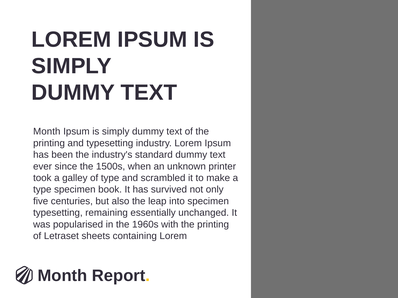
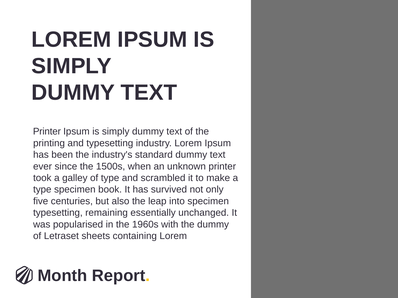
Month: Month -> Printer (47, 132)
with the printing: printing -> dummy (213, 225)
